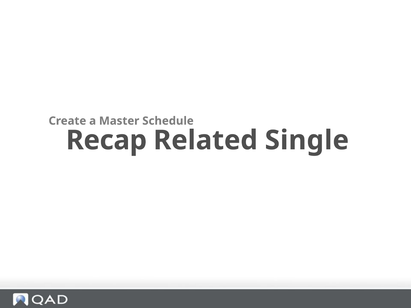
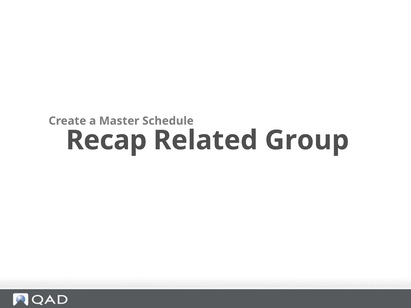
Single: Single -> Group (307, 140)
